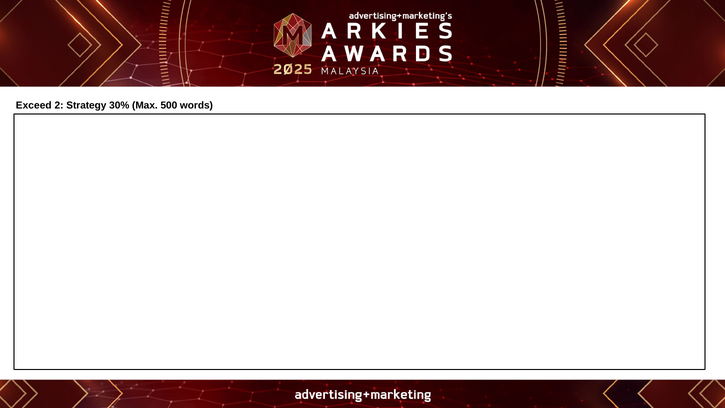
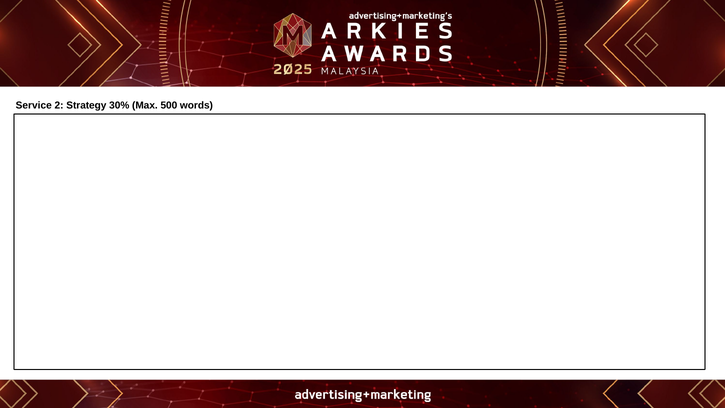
Exceed: Exceed -> Service (34, 105)
